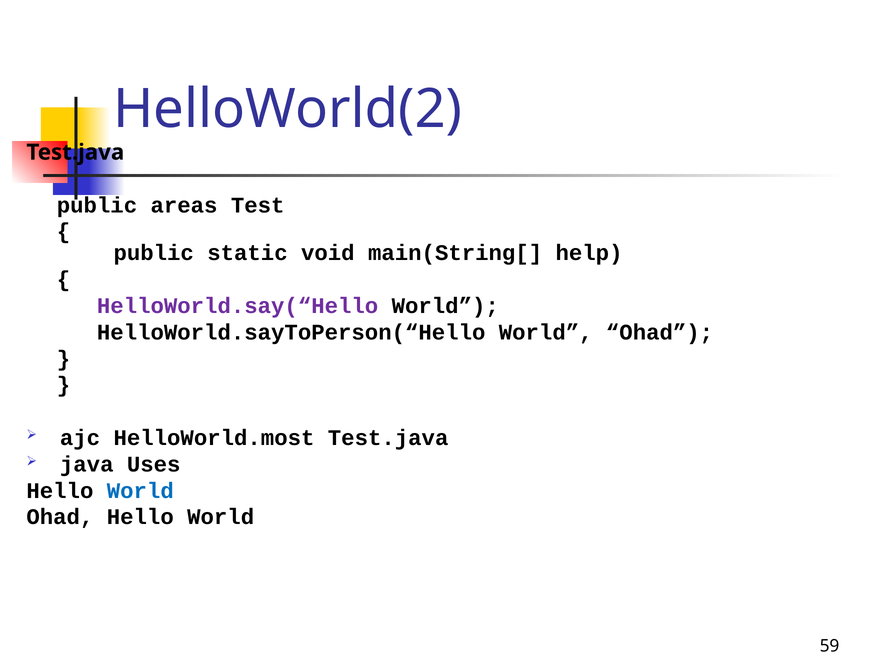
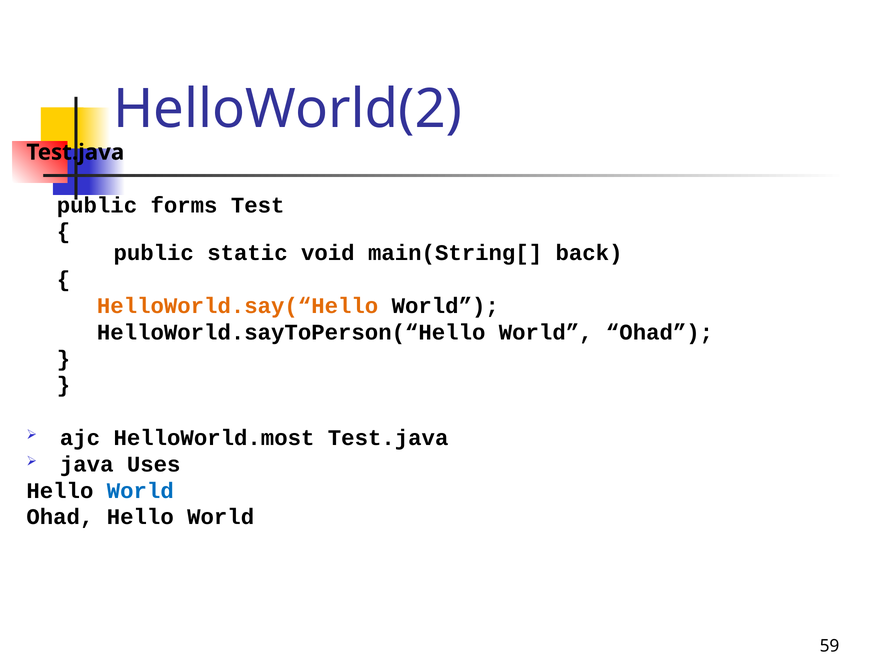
areas: areas -> forms (184, 205)
help: help -> back (589, 253)
HelloWorld.say(“Hello colour: purple -> orange (238, 306)
